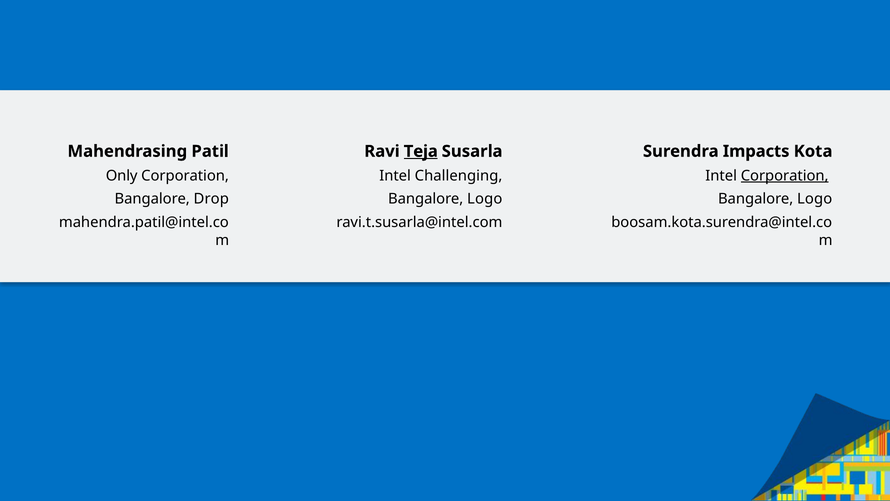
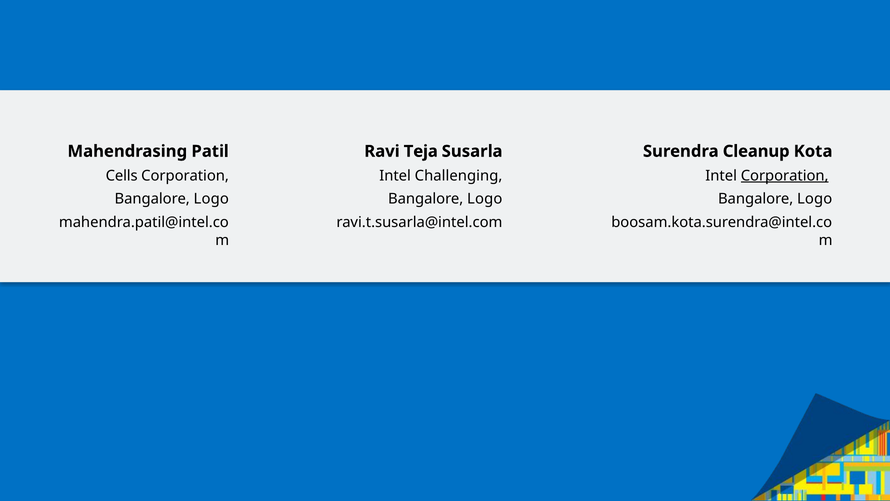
Impacts: Impacts -> Cleanup (756, 151)
Teja underline: present -> none (421, 151)
Only: Only -> Cells (122, 176)
Drop: Drop -> Logo (211, 199)
